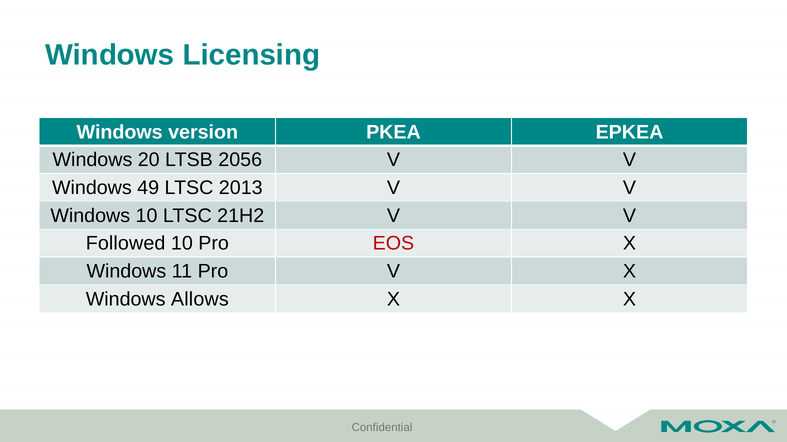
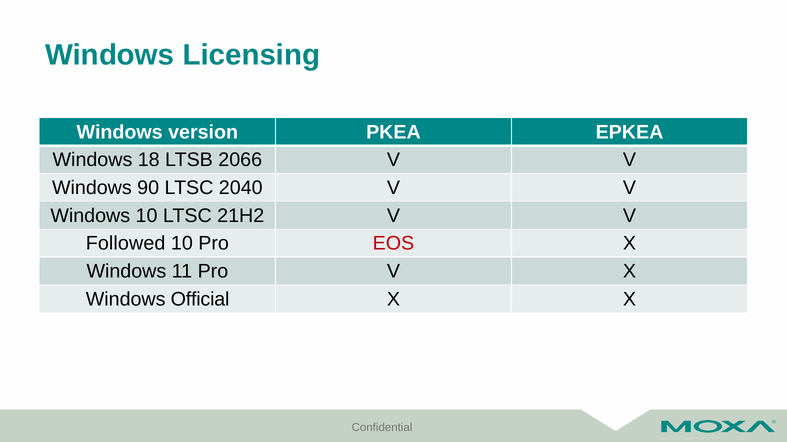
20: 20 -> 18 (149, 160)
2056: 2056 -> 2066 (240, 160)
49: 49 -> 90 (148, 188)
2013: 2013 -> 2040 (241, 188)
Allows: Allows -> Official (200, 299)
